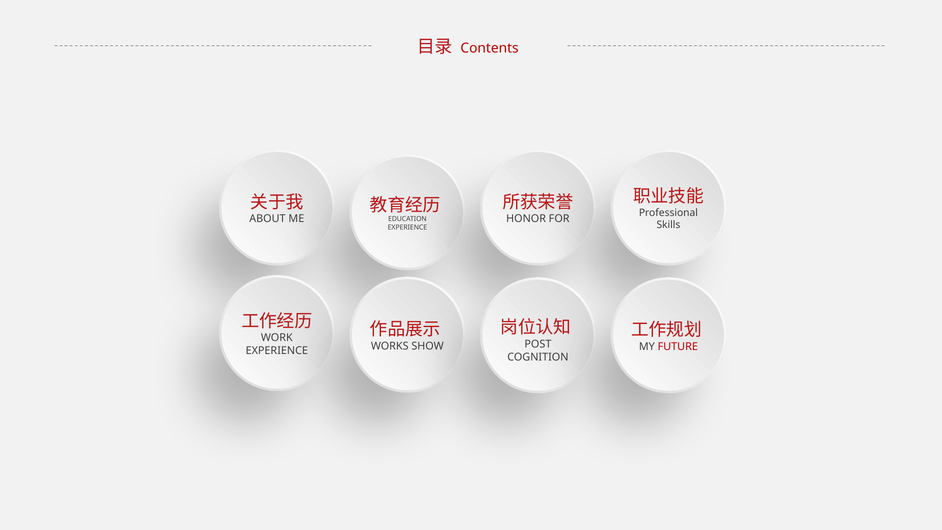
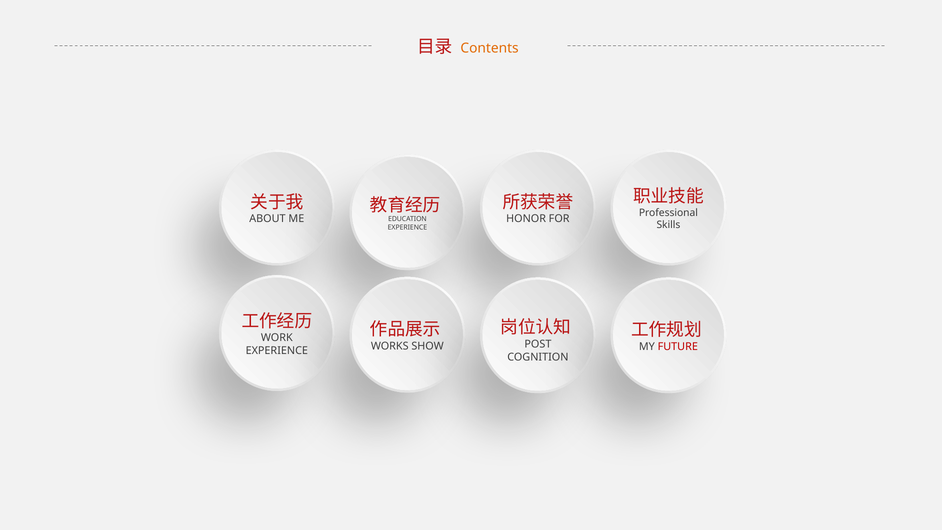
Contents colour: red -> orange (490, 48)
